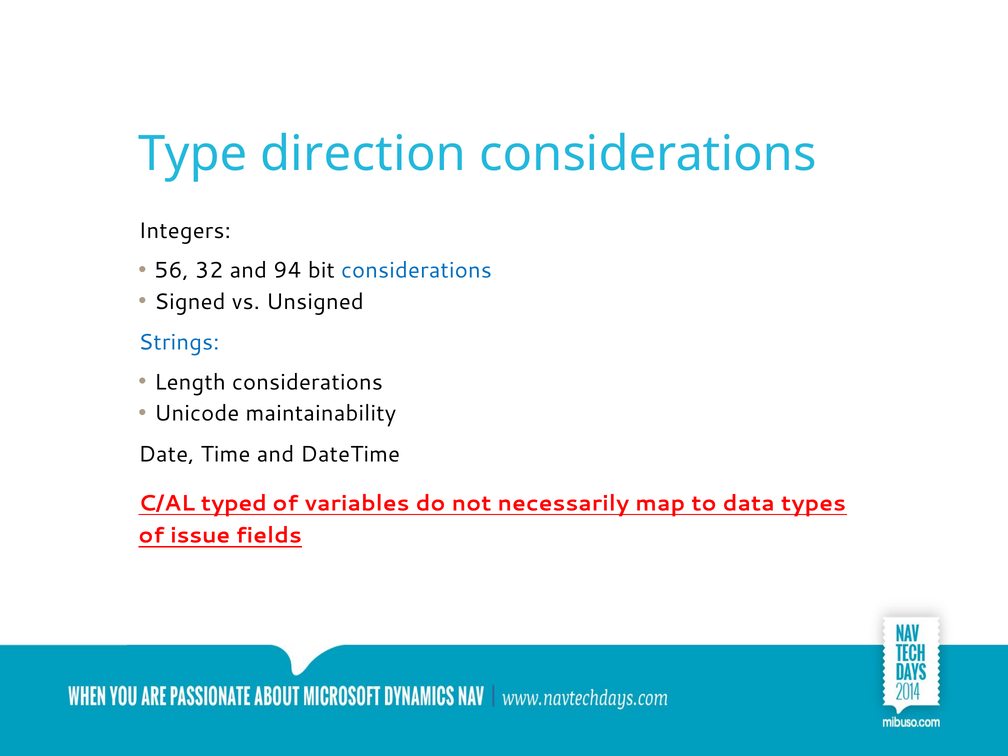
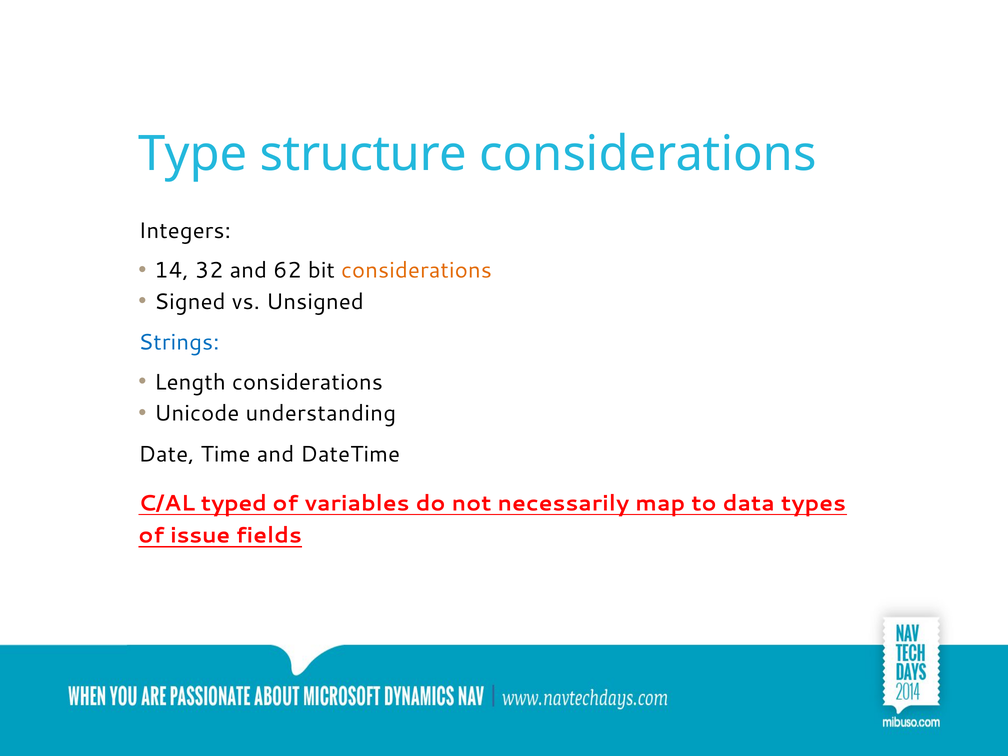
direction: direction -> structure (363, 154)
56: 56 -> 14 (171, 270)
94: 94 -> 62 (287, 270)
considerations colour: blue -> orange (416, 270)
maintainability: maintainability -> understanding (321, 414)
